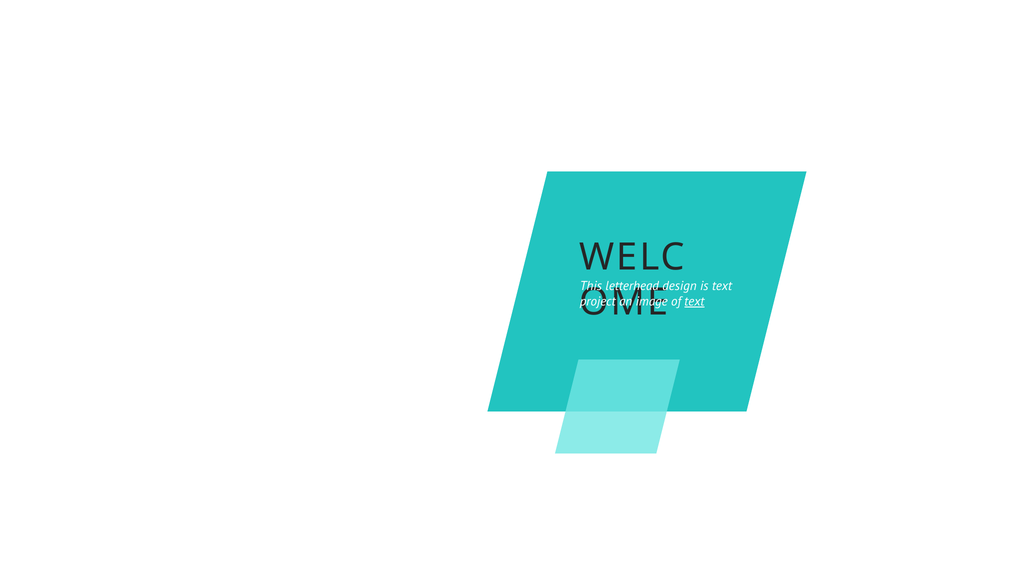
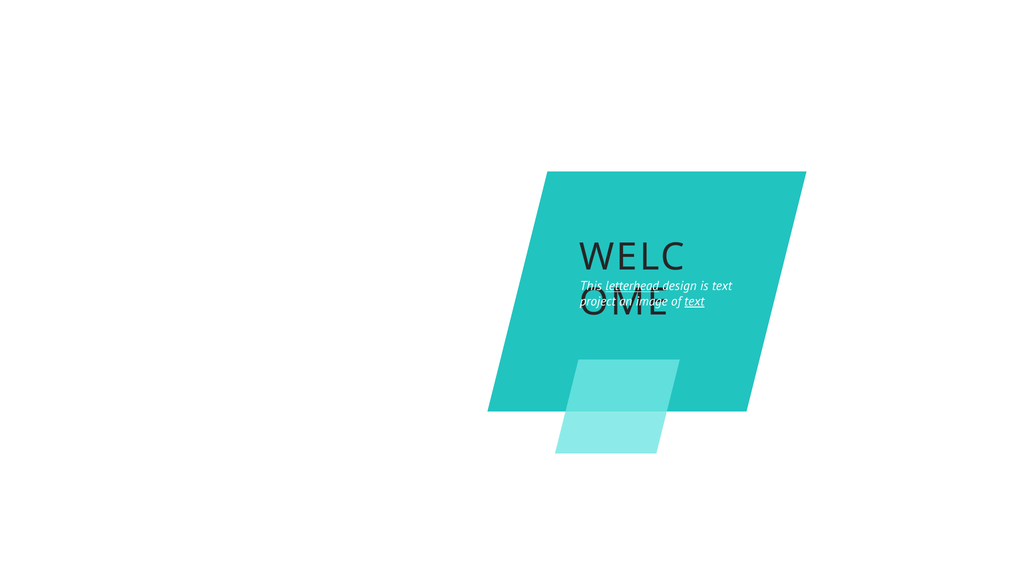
letterhead underline: none -> present (632, 286)
